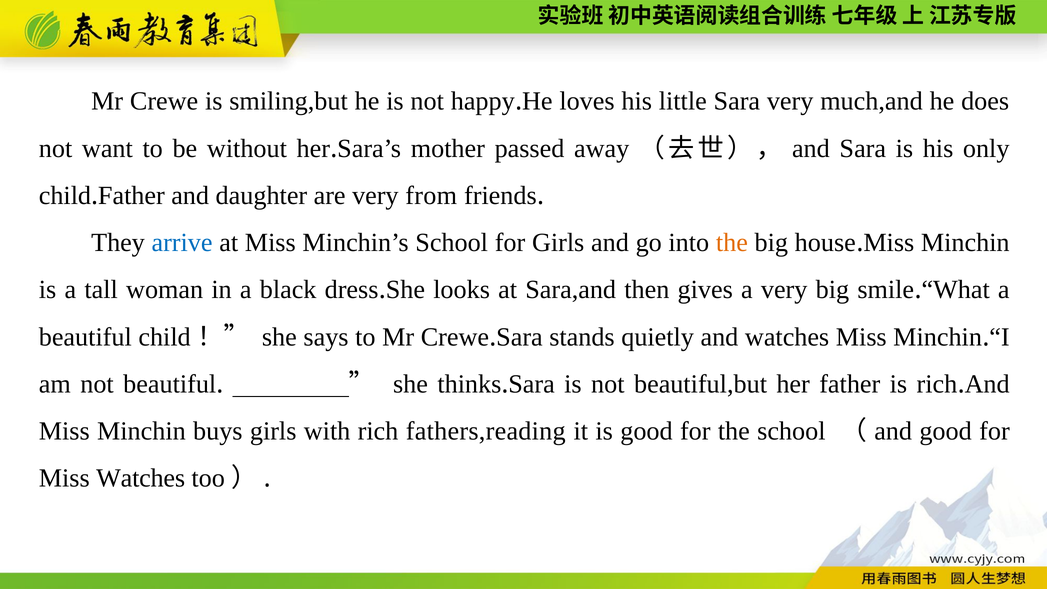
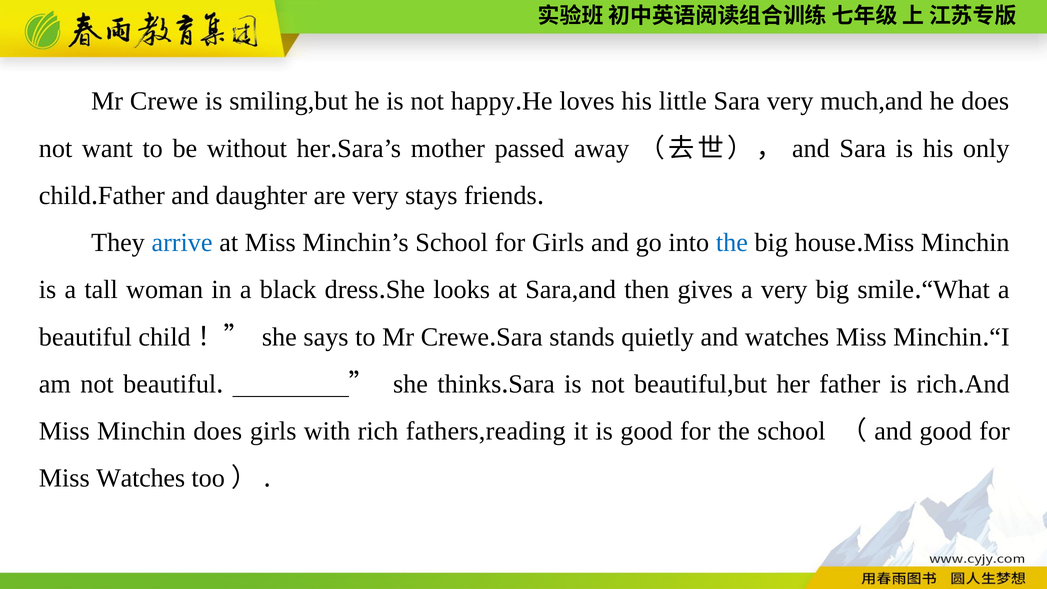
from: from -> stays (431, 196)
the colour: orange -> blue (732, 243)
Minchin buys: buys -> does (218, 431)
